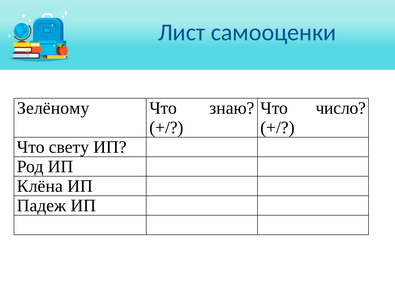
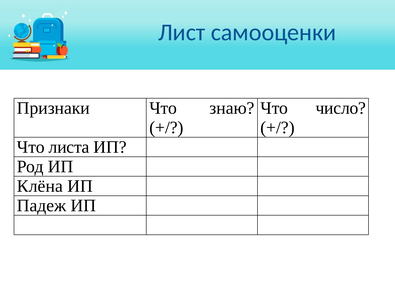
Зелёному: Зелёному -> Признаки (53, 108)
свету: свету -> листа (69, 147)
